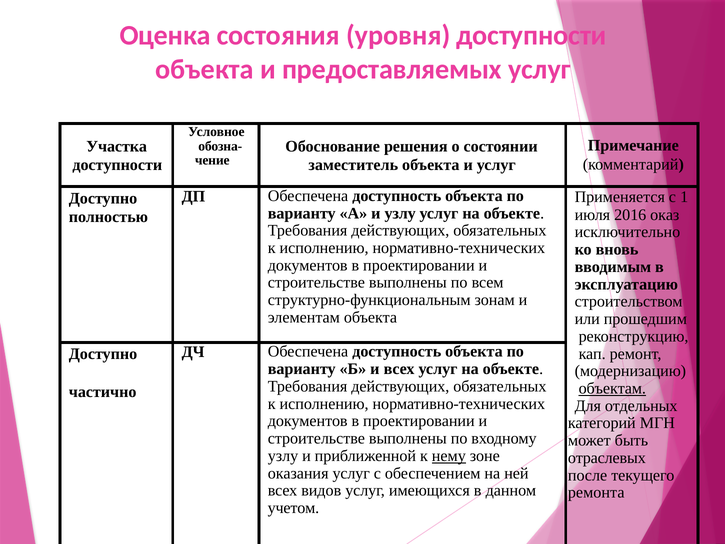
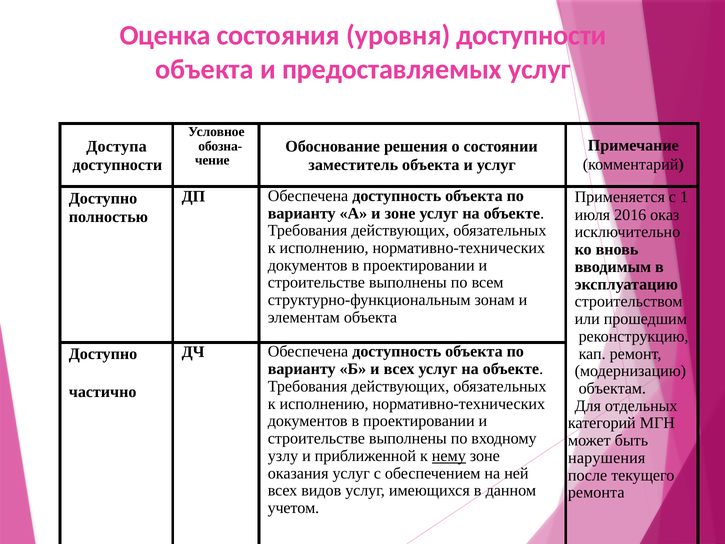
Участка: Участка -> Доступа (117, 146)
и узлу: узлу -> зоне (400, 213)
объектам underline: present -> none (612, 388)
отраслевых: отраслевых -> нарушения (607, 458)
